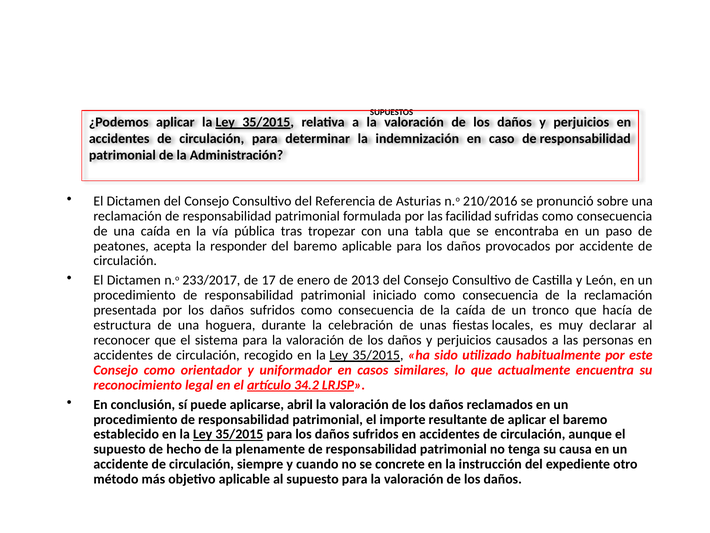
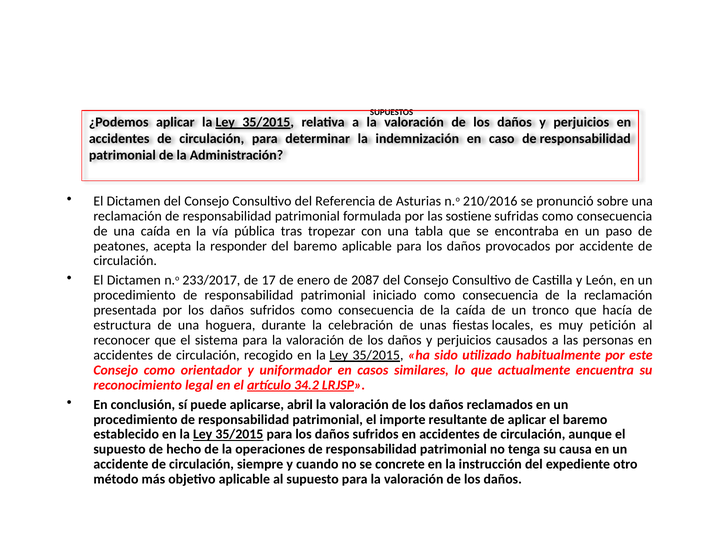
facilidad: facilidad -> sostiene (469, 216)
2013: 2013 -> 2087 (365, 280)
declarar: declarar -> petición (613, 325)
plenamente: plenamente -> operaciones (270, 449)
